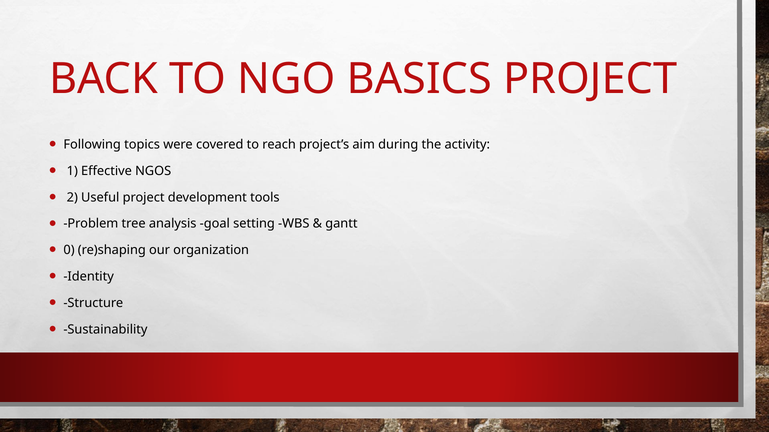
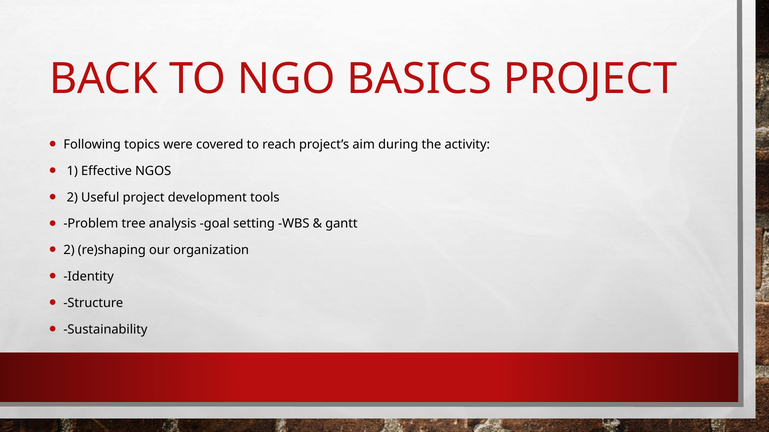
0: 0 -> 2 (69, 250)
